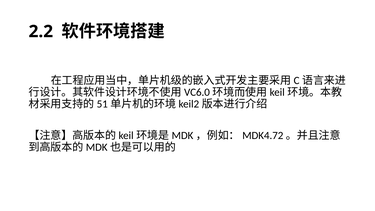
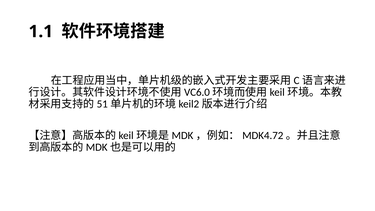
2.2: 2.2 -> 1.1 (41, 32)
